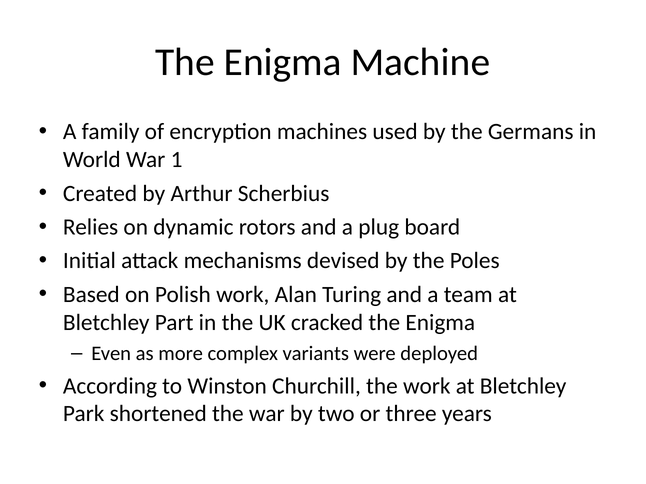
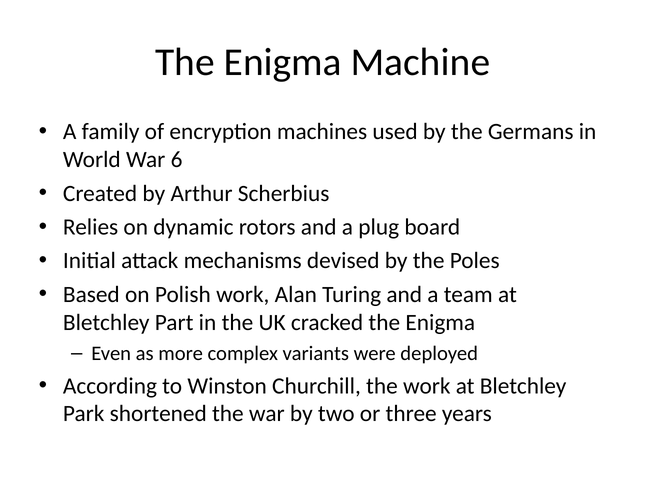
1: 1 -> 6 (177, 160)
